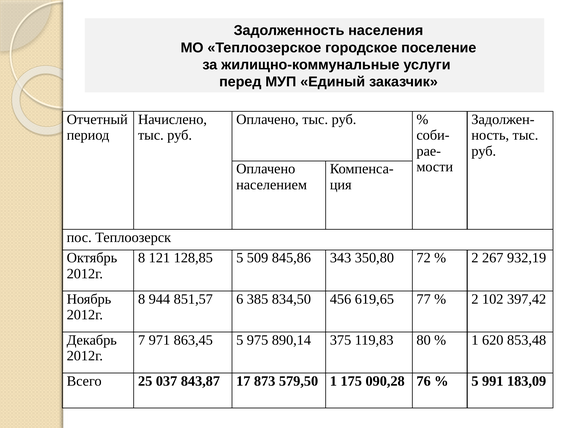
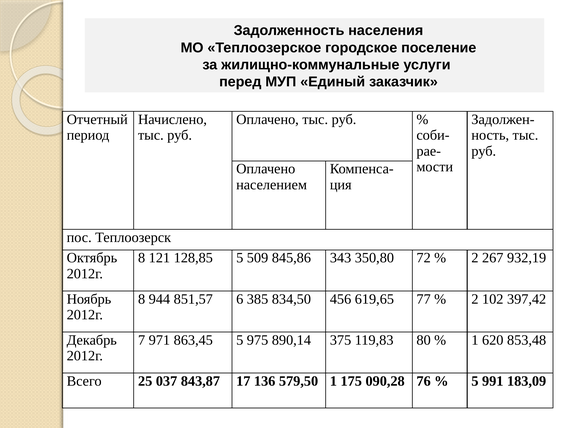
873: 873 -> 136 (265, 381)
